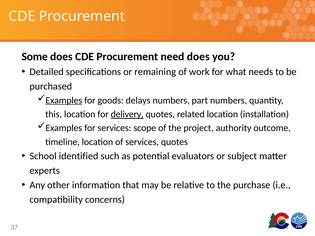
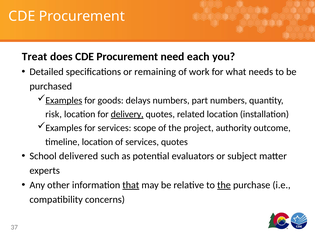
Some: Some -> Treat (35, 57)
need does: does -> each (198, 57)
this: this -> risk (54, 114)
identified: identified -> delivered (79, 156)
that underline: none -> present (131, 185)
the underline: none -> present (224, 185)
